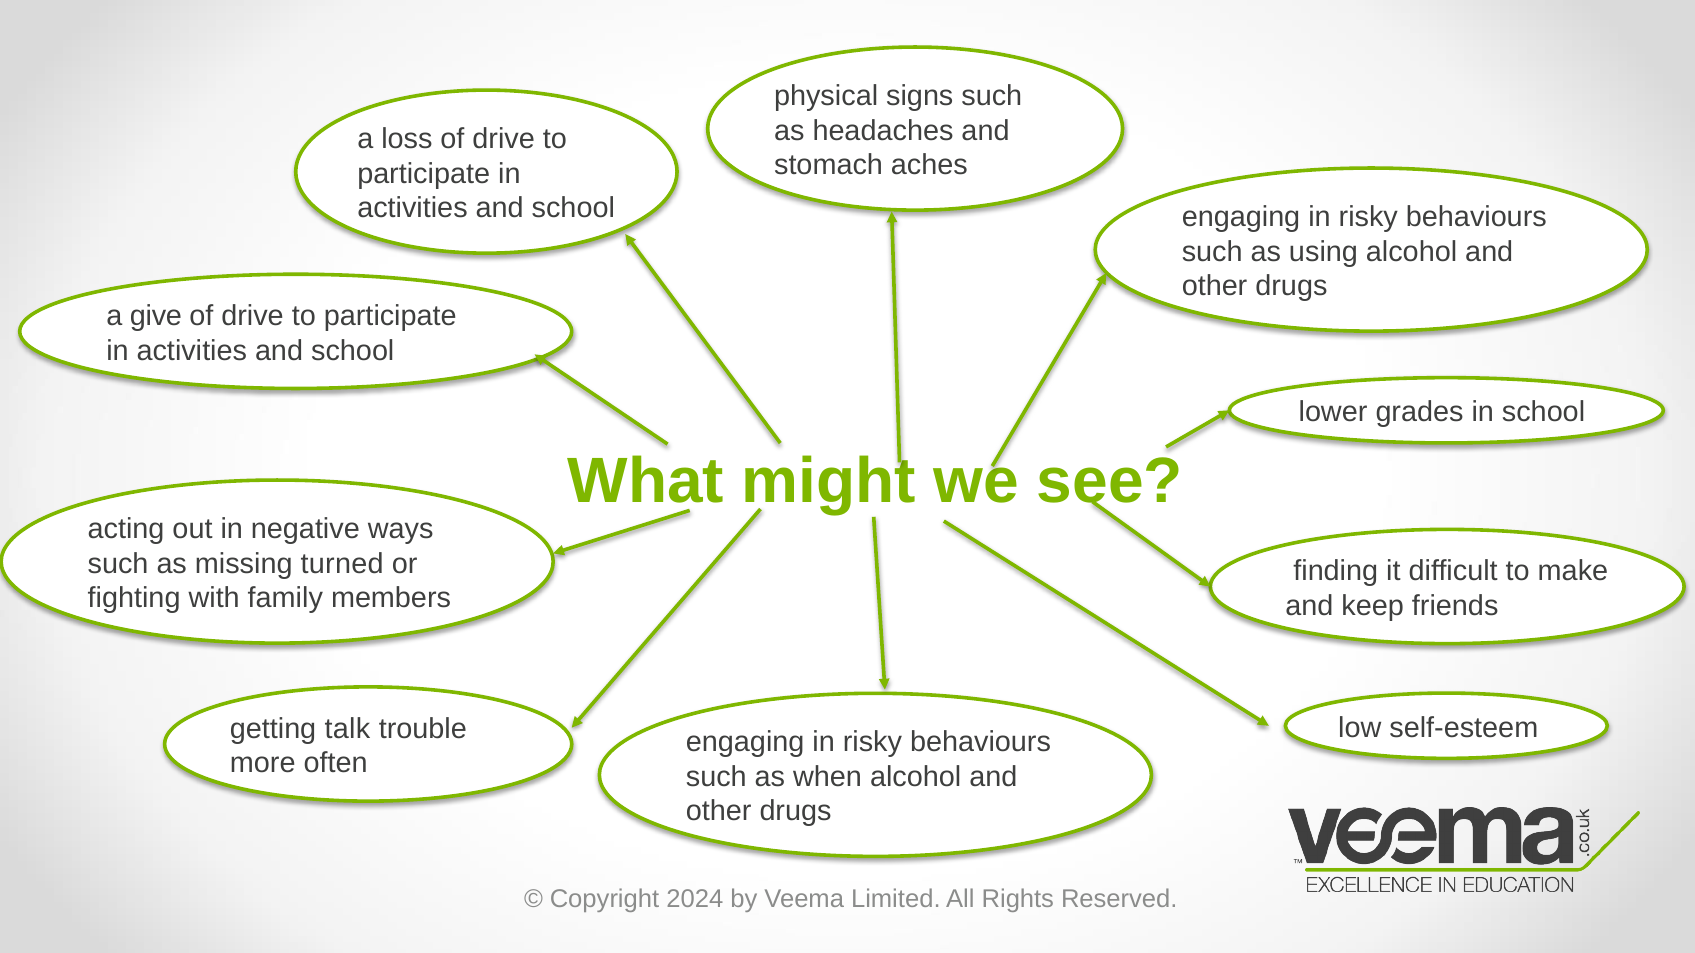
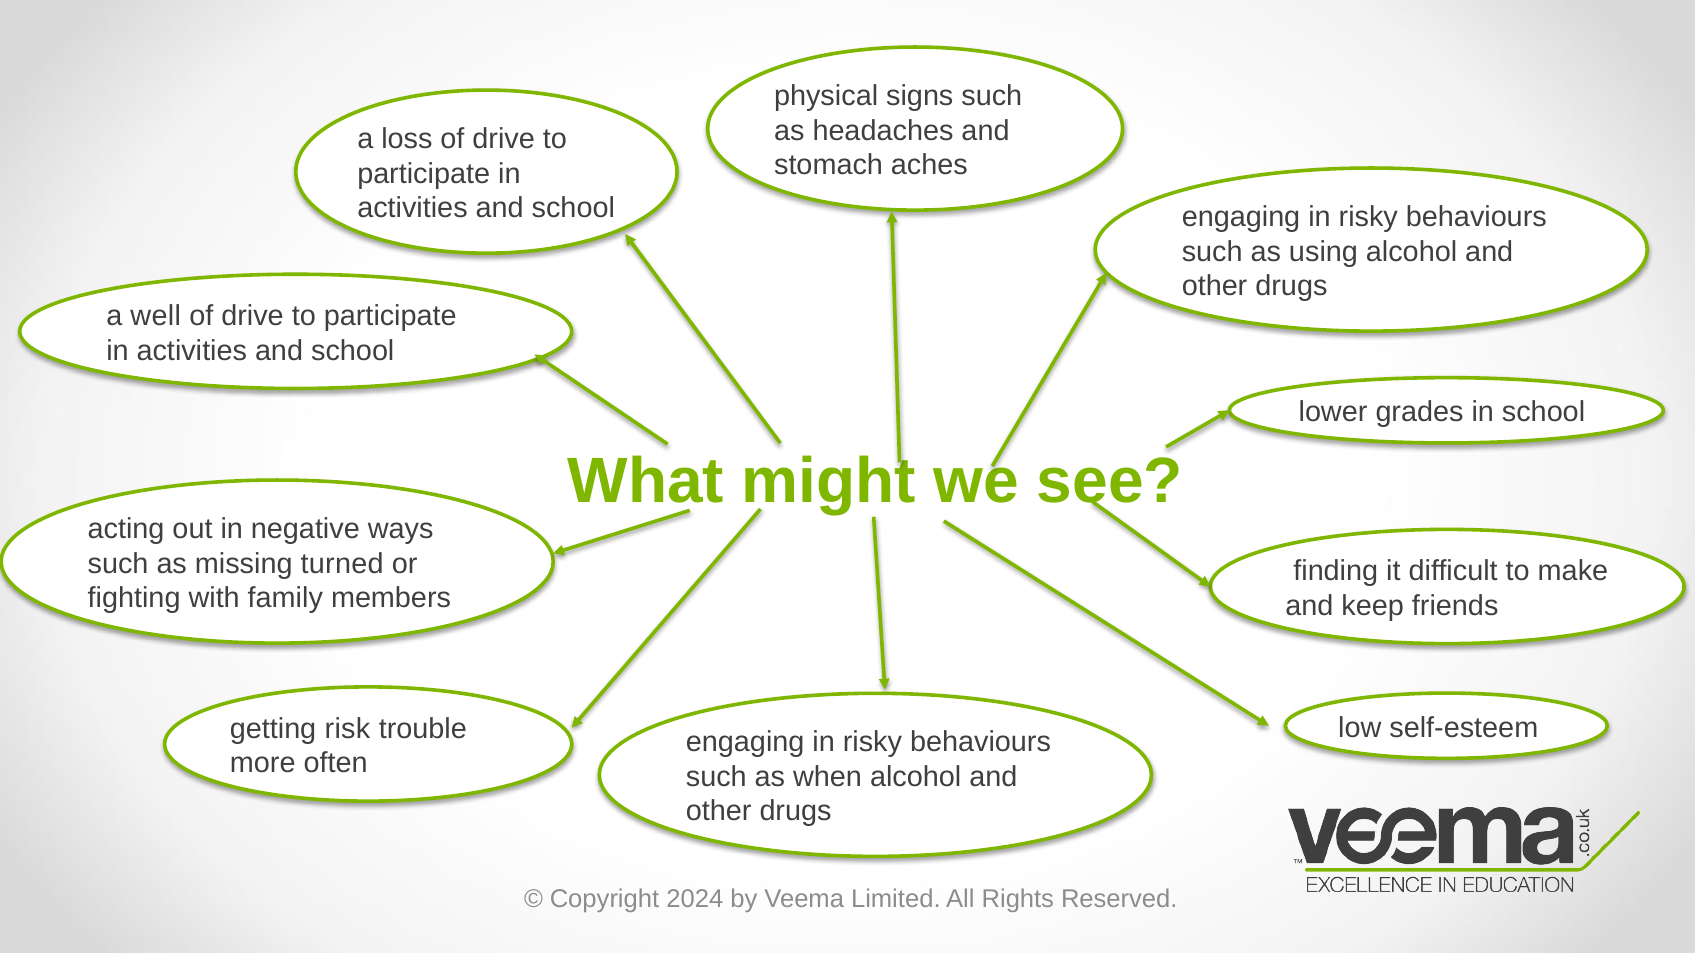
give: give -> well (156, 316)
talk: talk -> risk (347, 729)
